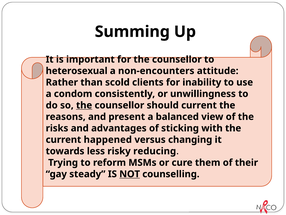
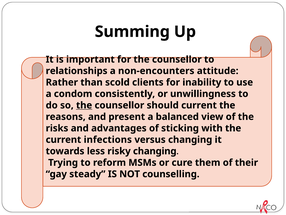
heterosexual: heterosexual -> relationships (77, 71)
happened: happened -> infections (108, 139)
risky reducing: reducing -> changing (155, 151)
NOT underline: present -> none (130, 174)
